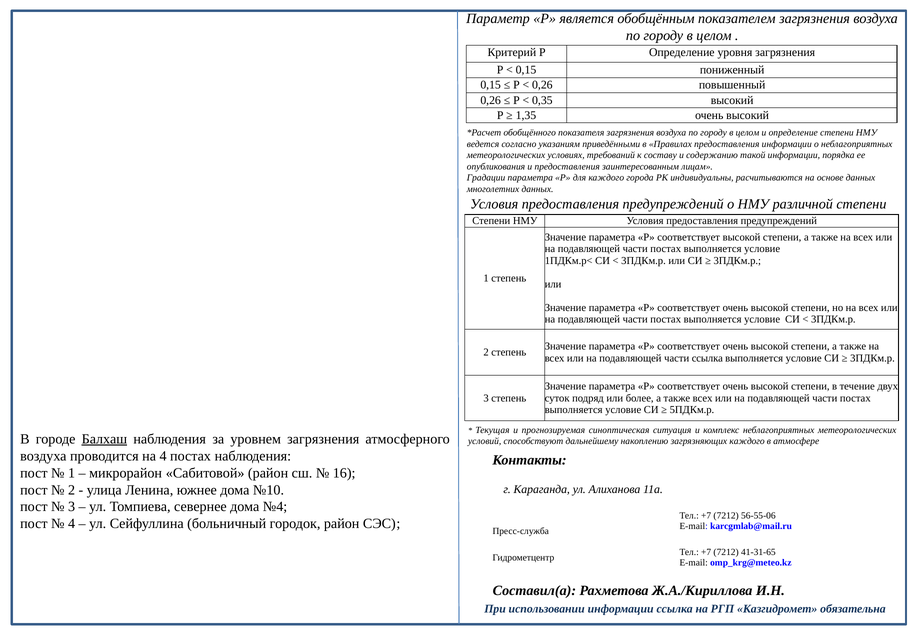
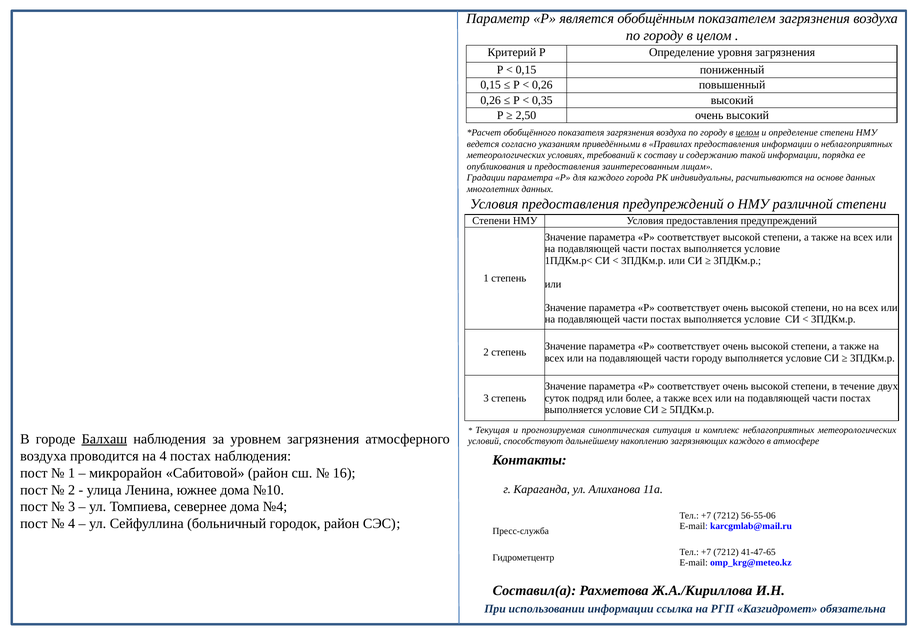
1,35: 1,35 -> 2,50 (526, 115)
целом underline: none -> present (747, 133)
части ссылка: ссылка -> городу (707, 358)
41-31-65: 41-31-65 -> 41-47-65 (758, 553)
